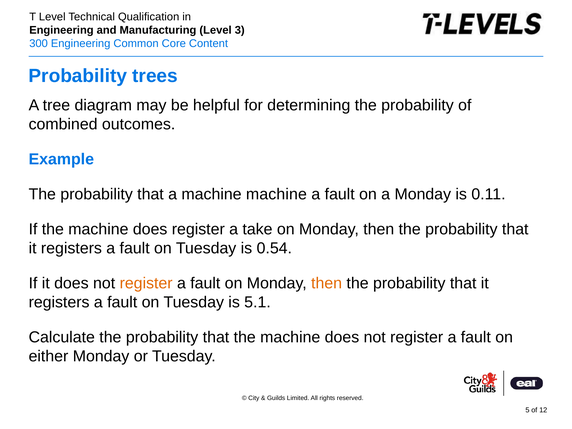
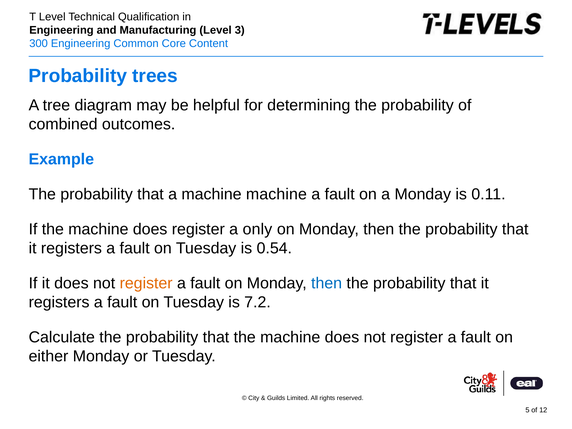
take: take -> only (257, 229)
then colour: orange -> blue (327, 283)
5.1: 5.1 -> 7.2 (258, 302)
